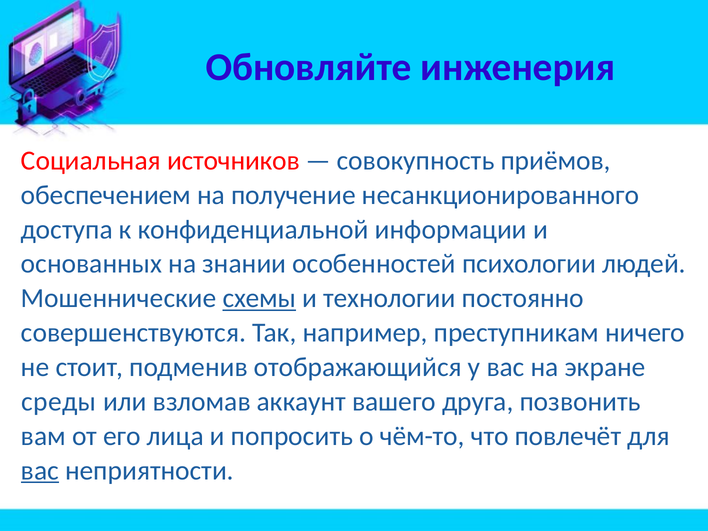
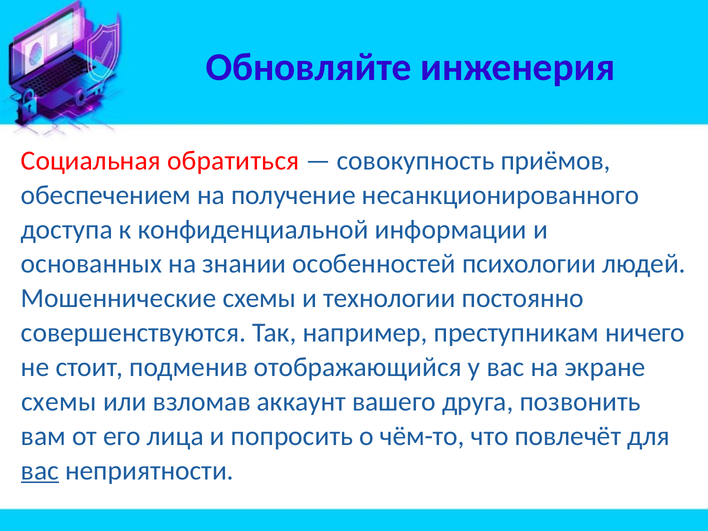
источников: источников -> обратиться (233, 161)
схемы underline: present -> none (259, 298)
среды: среды -> схемы (59, 402)
